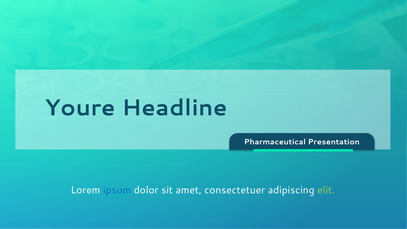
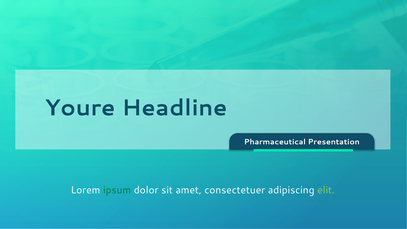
ipsum colour: blue -> green (117, 190)
